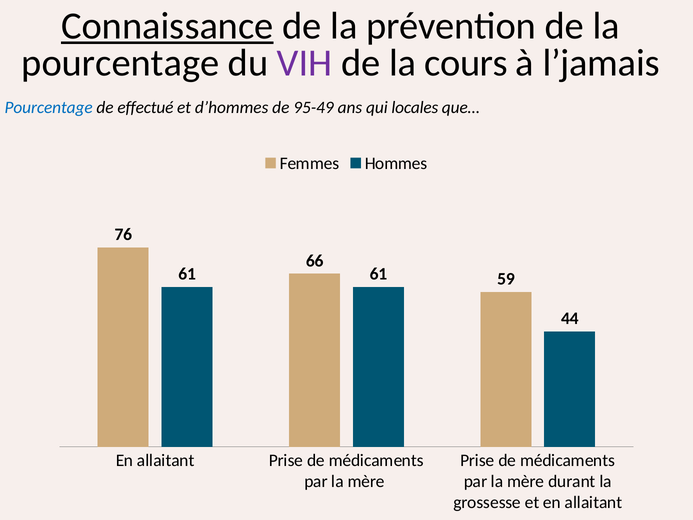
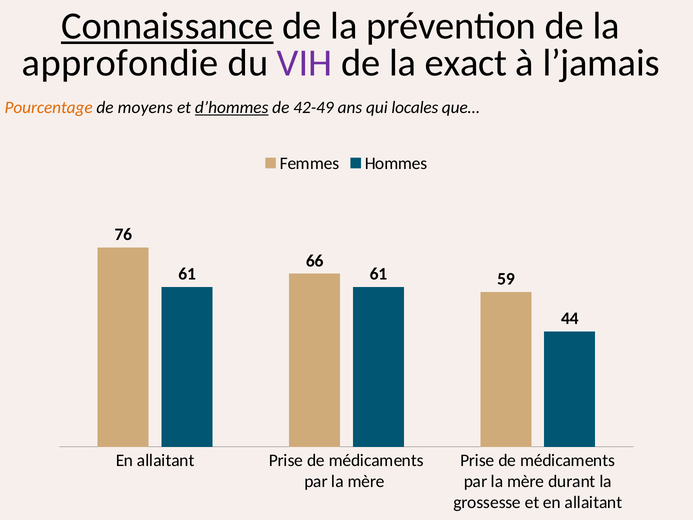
pourcentage: pourcentage -> approfondie (120, 63)
cours: cours -> exact (466, 63)
Pourcentage colour: blue -> orange (49, 107)
effectué: effectué -> moyens (145, 107)
d’hommes underline: none -> present (232, 107)
95-49: 95-49 -> 42-49 (314, 107)
